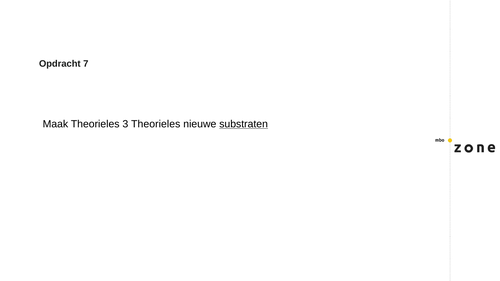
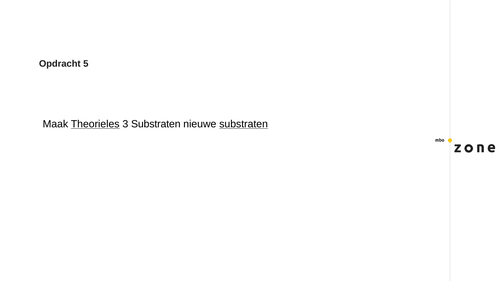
7: 7 -> 5 (86, 64)
Theorieles underline: none -> present (95, 124)
3 Theorieles: Theorieles -> Substraten (156, 124)
